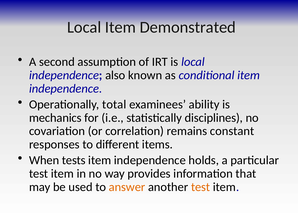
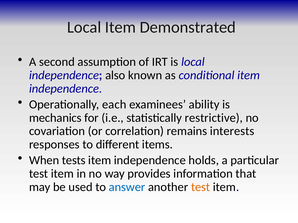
total: total -> each (114, 105)
disciplines: disciplines -> restrictive (214, 118)
constant: constant -> interests (232, 131)
answer colour: orange -> blue (127, 187)
